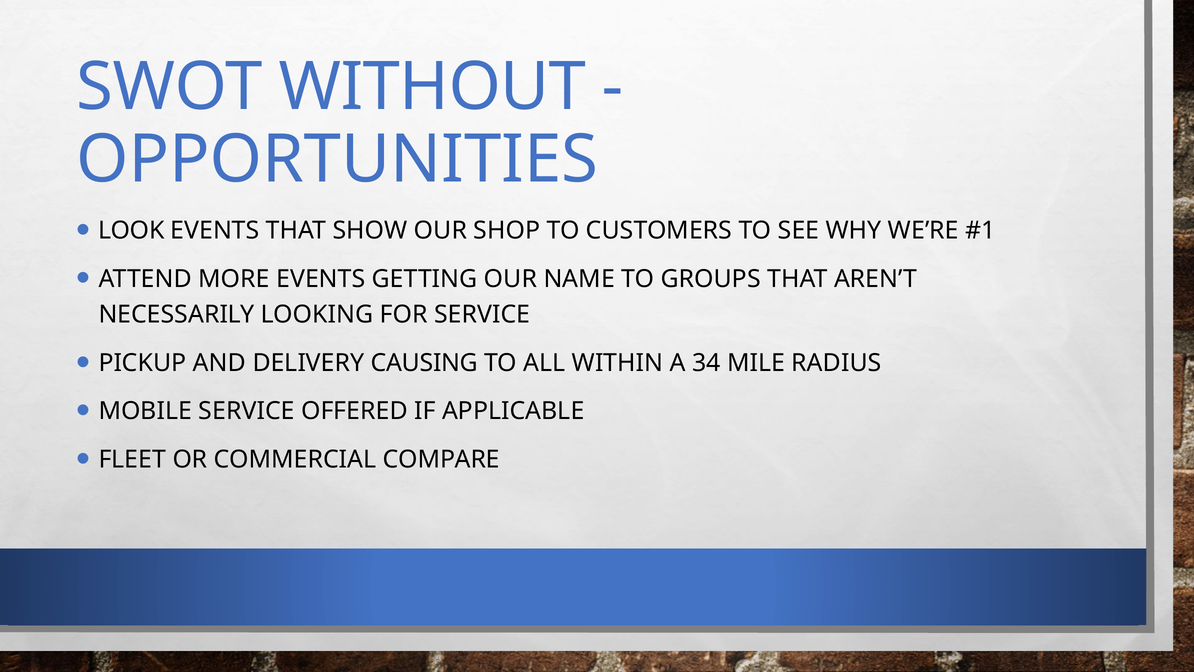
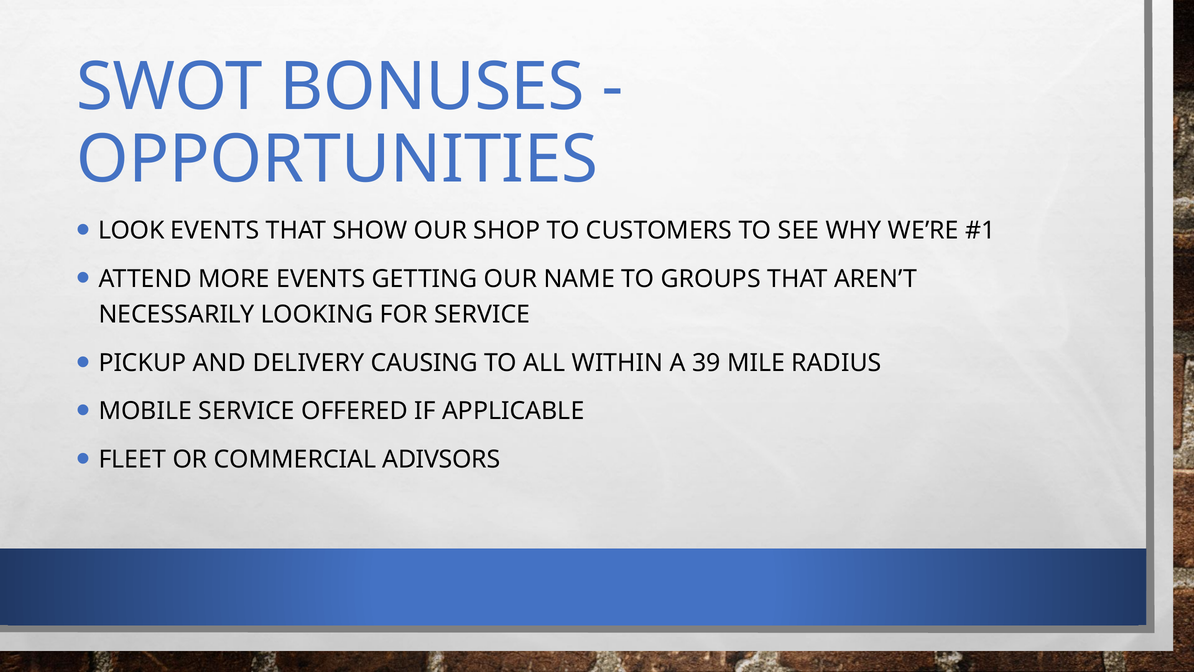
WITHOUT: WITHOUT -> BONUSES (432, 87)
34: 34 -> 39 (706, 363)
COMPARE: COMPARE -> ADIVSORS (441, 459)
